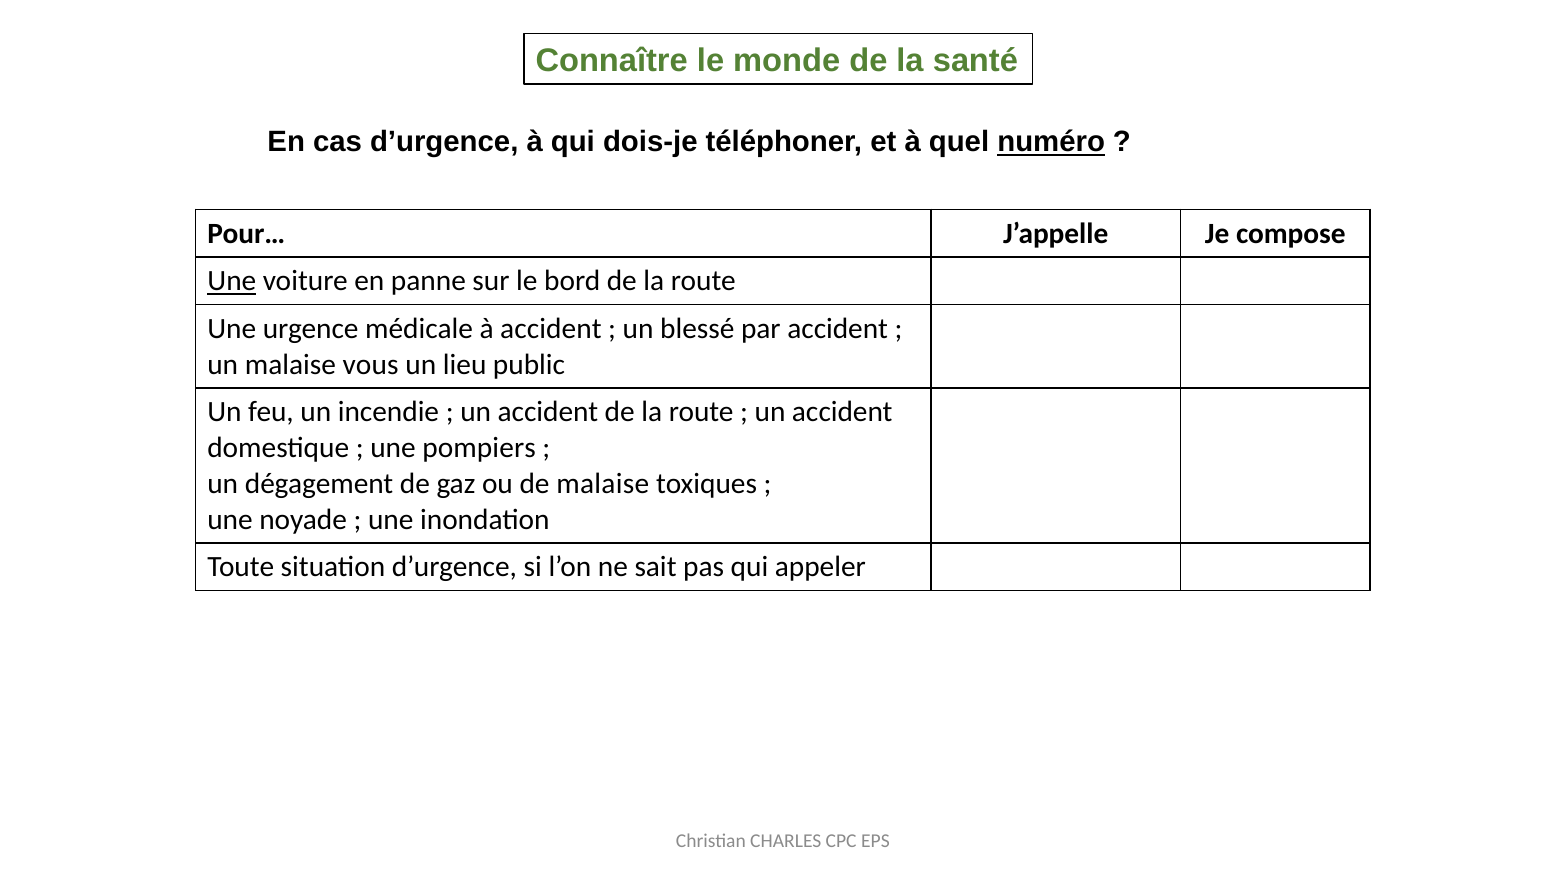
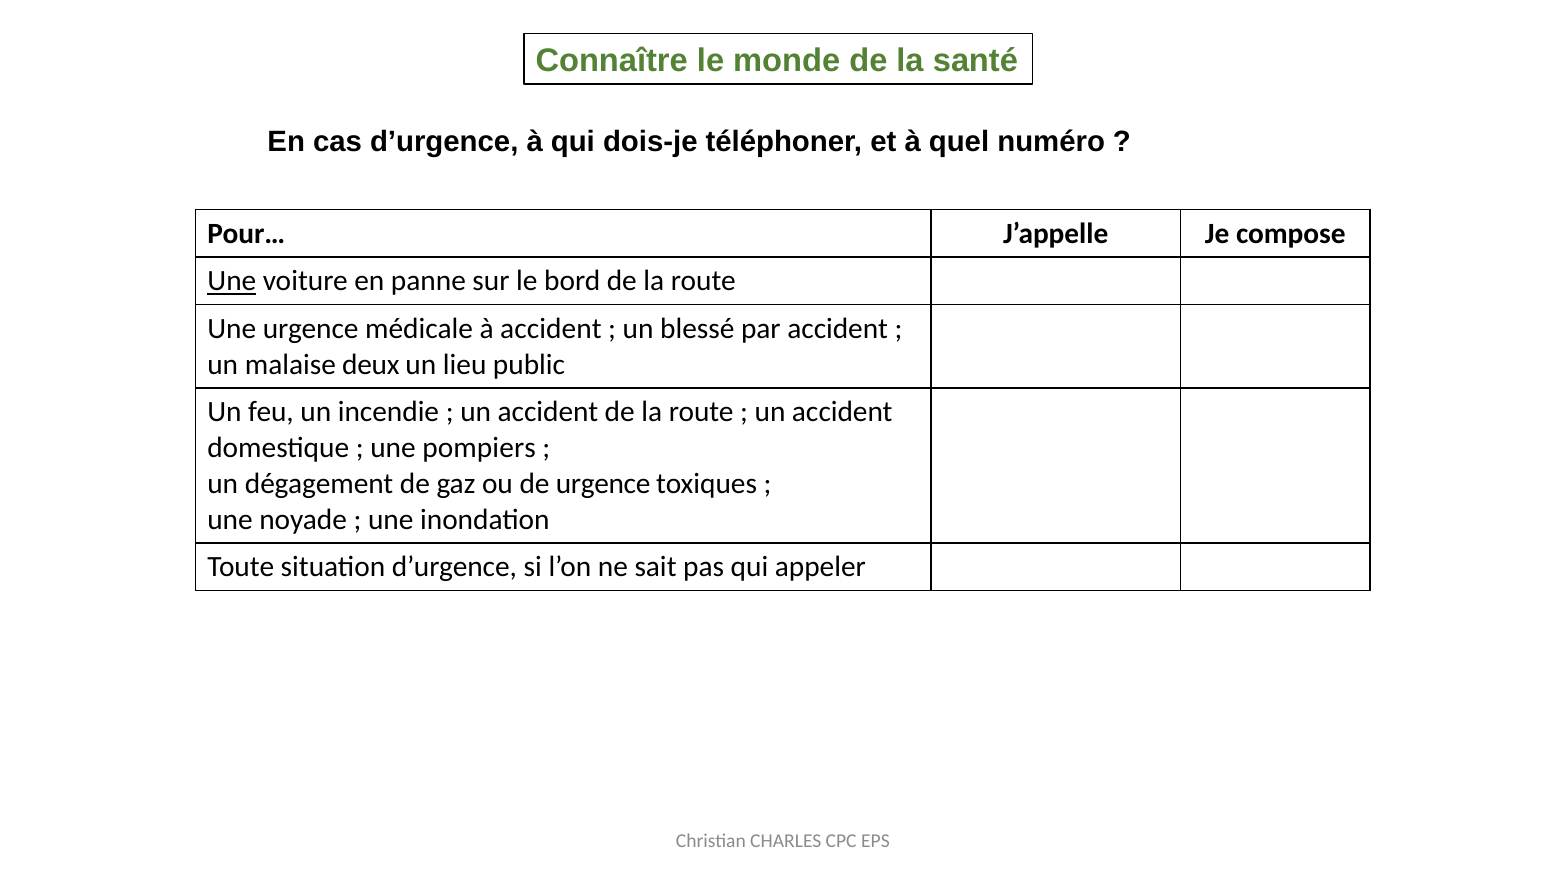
numéro underline: present -> none (1051, 142)
vous: vous -> deux (371, 364)
de malaise: malaise -> urgence (603, 484)
